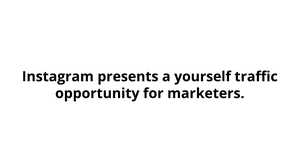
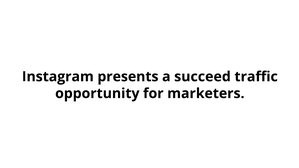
yourself: yourself -> succeed (202, 77)
